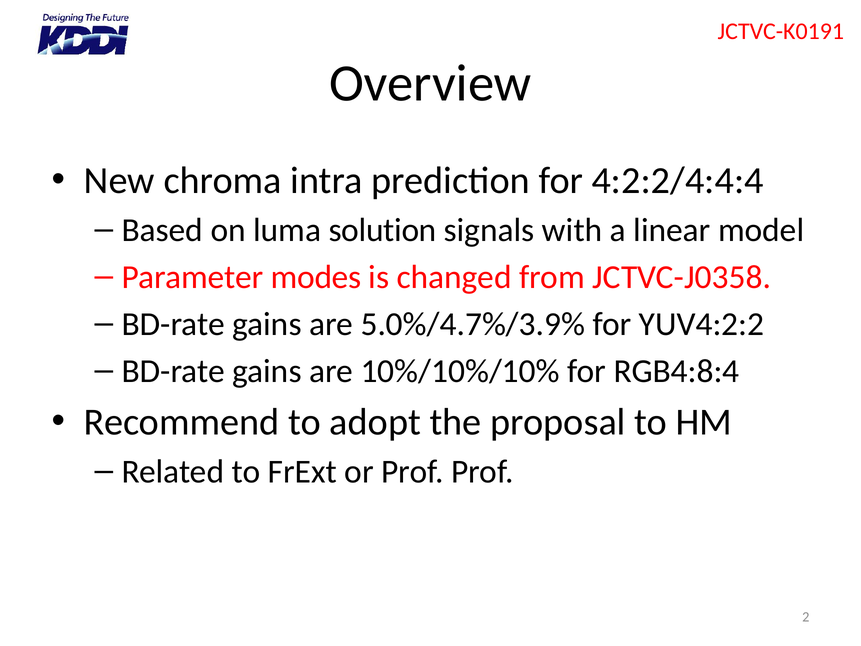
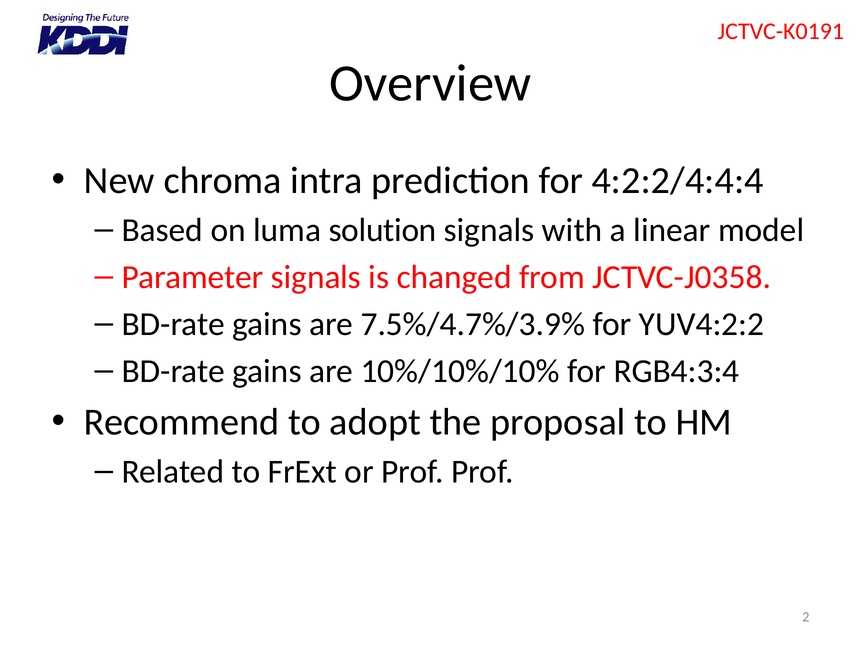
Parameter modes: modes -> signals (316, 277)
5.0%/4.7%/3.9%: 5.0%/4.7%/3.9% -> 7.5%/4.7%/3.9% (473, 324)
RGB4:8:4: RGB4:8:4 -> RGB4:3:4 (677, 371)
